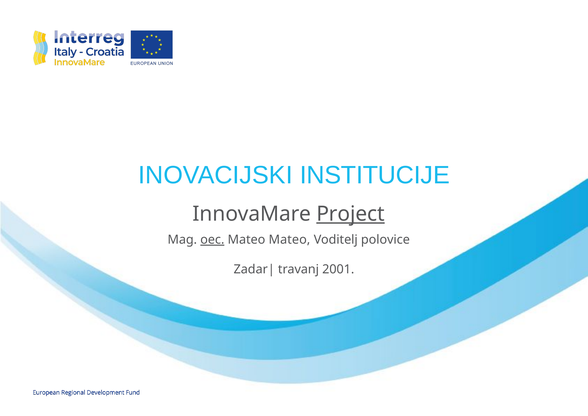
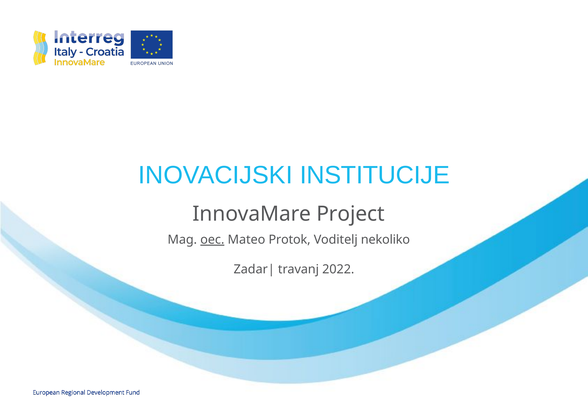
Project underline: present -> none (351, 214)
Mateo Mateo: Mateo -> Protok (290, 240)
polovice: polovice -> nekoliko (385, 240)
2001: 2001 -> 2022 (338, 269)
